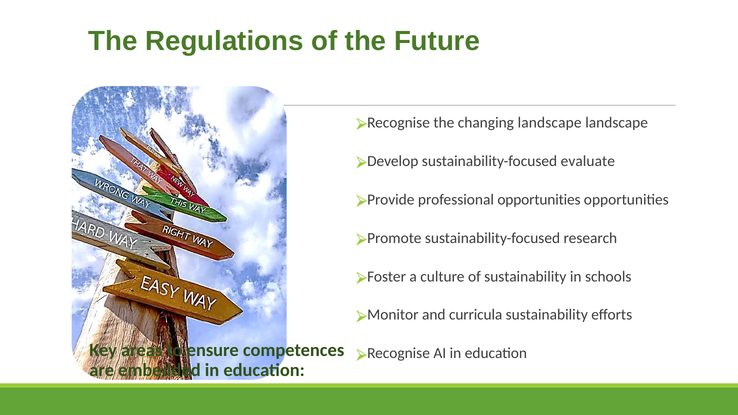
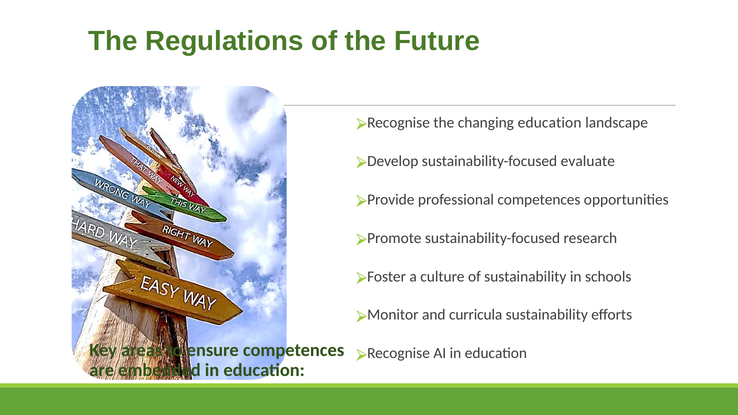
changing landscape: landscape -> education (550, 123)
professional opportunities: opportunities -> competences (539, 200)
